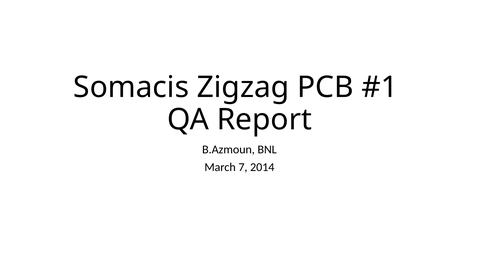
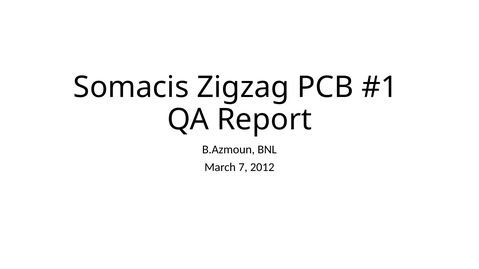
2014: 2014 -> 2012 (262, 168)
